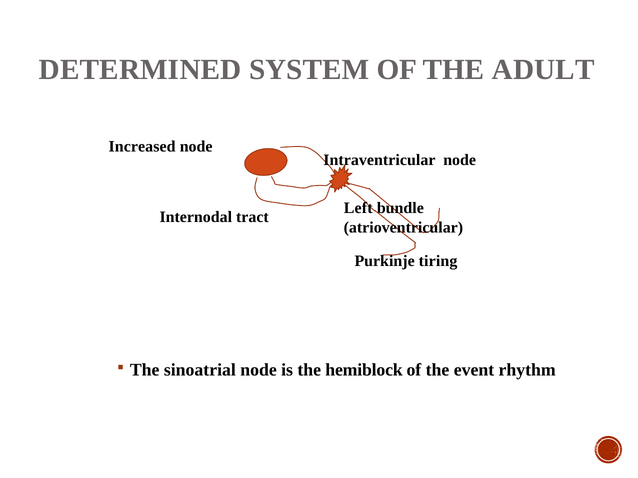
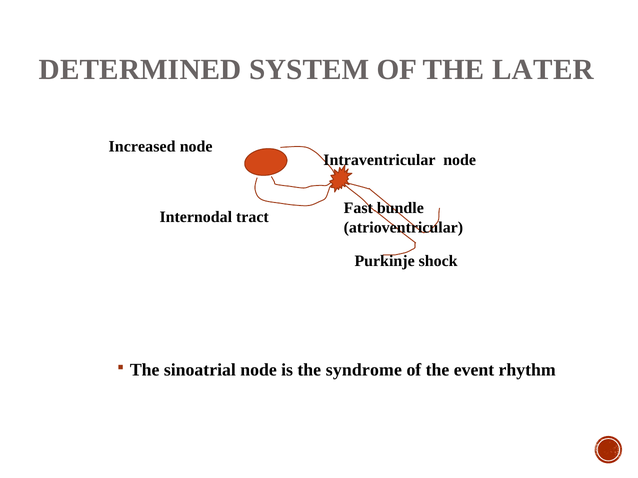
ADULT: ADULT -> LATER (543, 70)
Left: Left -> Fast (358, 208)
tiring: tiring -> shock (438, 261)
hemiblock: hemiblock -> syndrome (364, 370)
